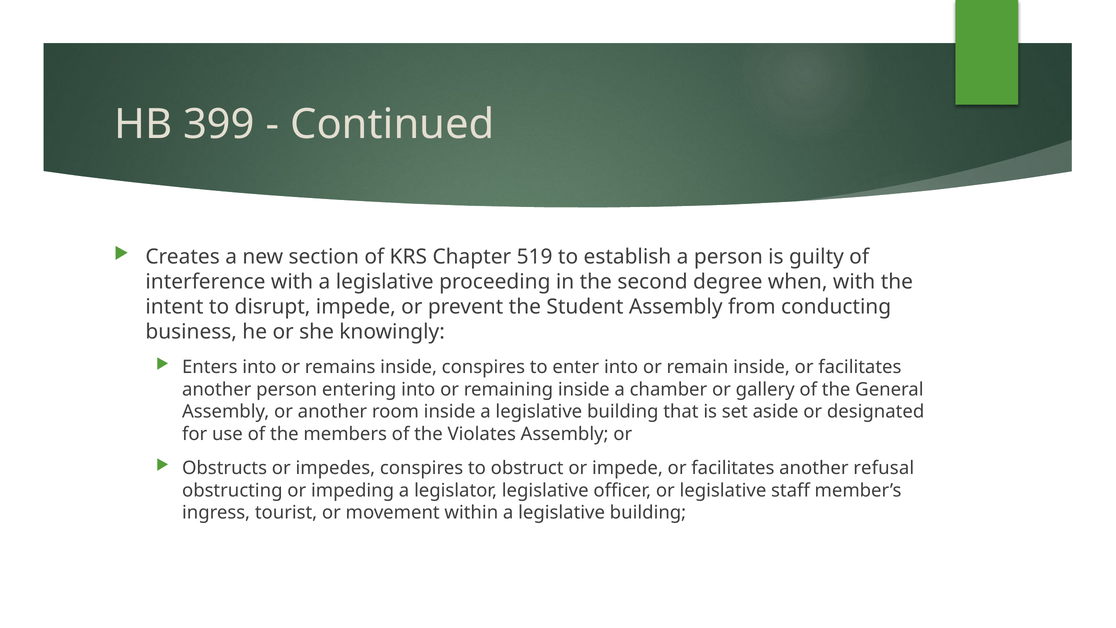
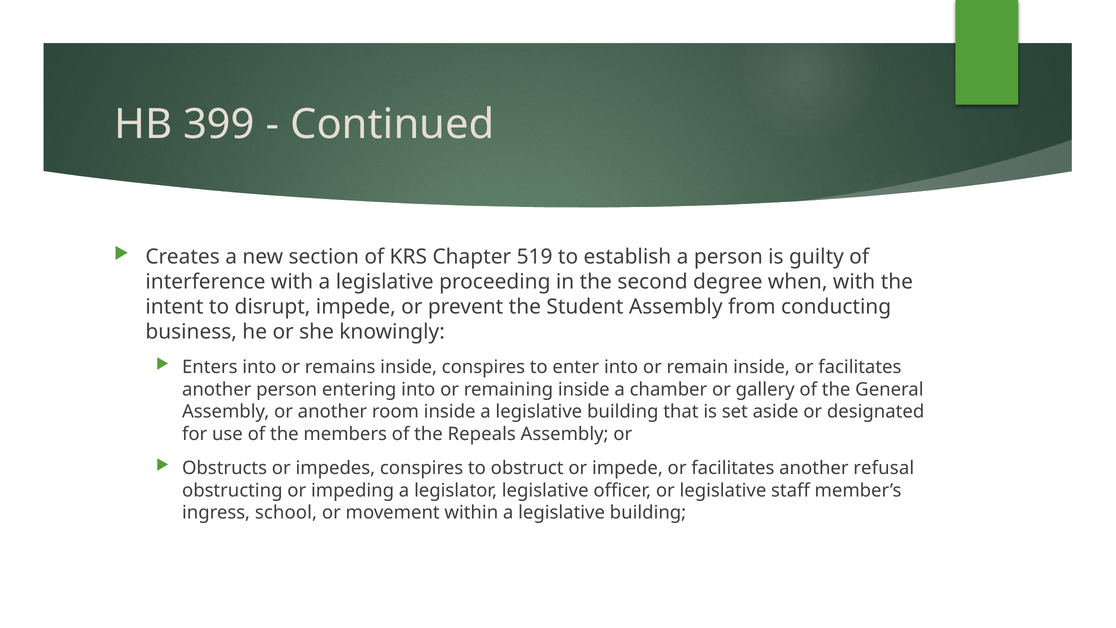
Violates: Violates -> Repeals (482, 434)
tourist: tourist -> school (286, 513)
